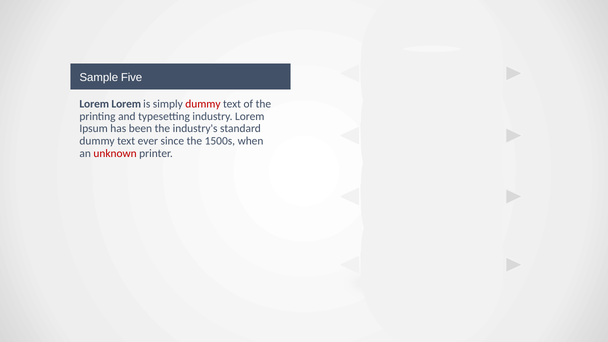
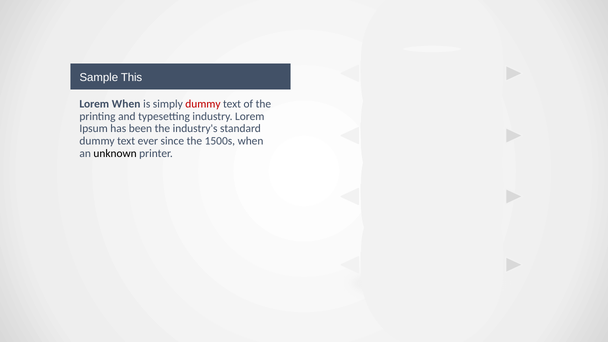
Five: Five -> This (132, 77)
Lorem Lorem: Lorem -> When (126, 104)
unknown colour: red -> black (115, 153)
